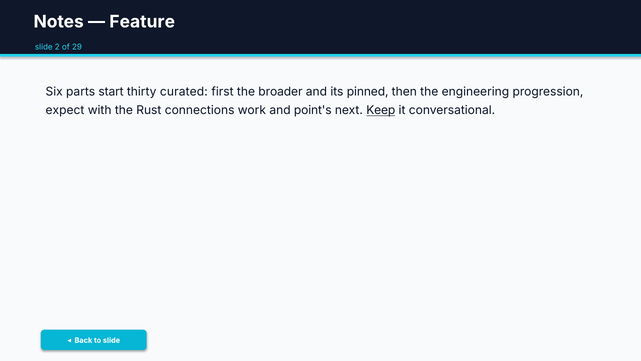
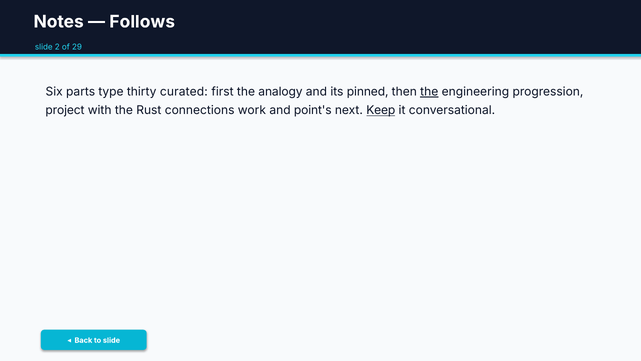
Feature: Feature -> Follows (142, 22)
start: start -> type (111, 92)
broader: broader -> analogy (280, 92)
the underline: none -> present (429, 92)
expect: expect -> project (65, 110)
